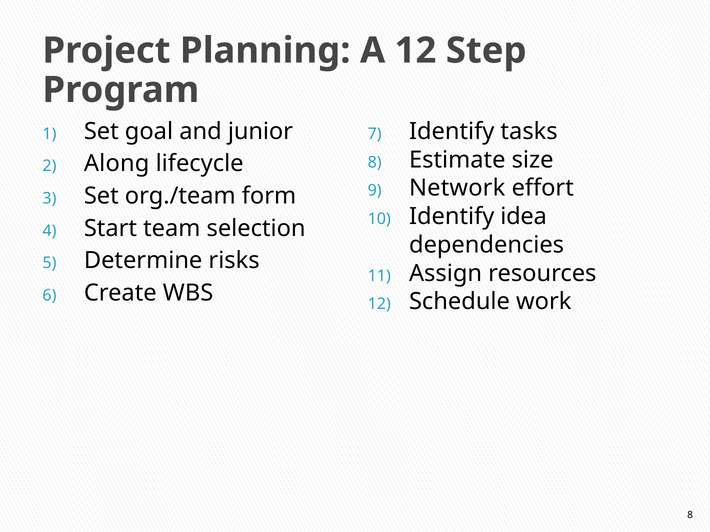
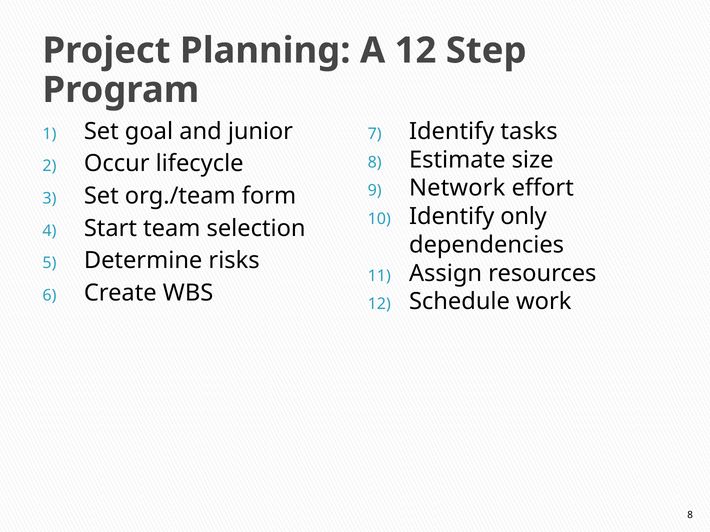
Along: Along -> Occur (117, 164)
idea: idea -> only (524, 217)
